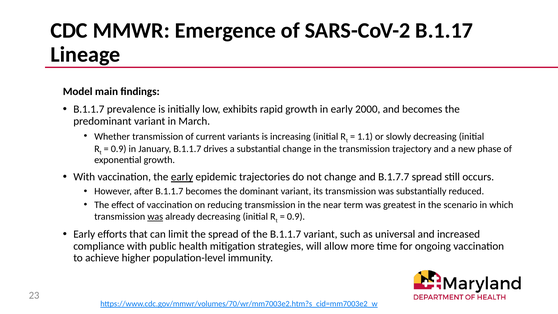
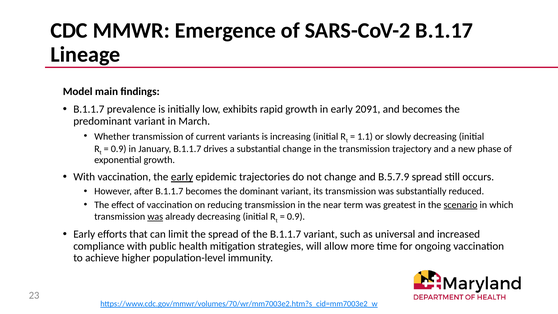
2000: 2000 -> 2091 (368, 109)
B.1.7.7: B.1.7.7 -> B.5.7.9 (394, 177)
scenario underline: none -> present (460, 205)
